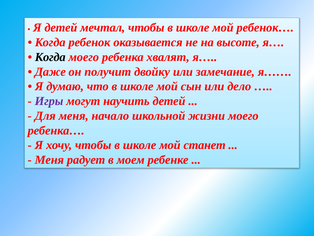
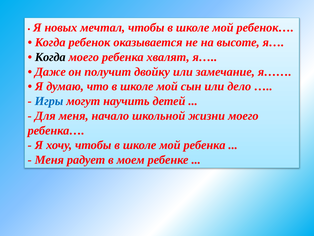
Я детей: детей -> новых (61, 28)
Игры colour: purple -> blue (49, 101)
мой станет: станет -> ребенка (205, 145)
